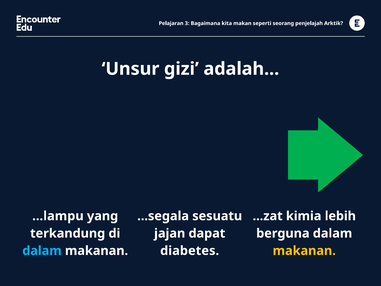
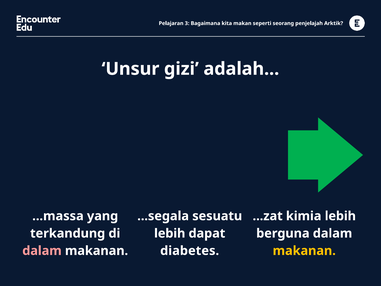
...lampu: ...lampu -> ...massa (58, 216)
jajan: jajan -> lebih (170, 233)
dalam colour: light blue -> pink (42, 251)
